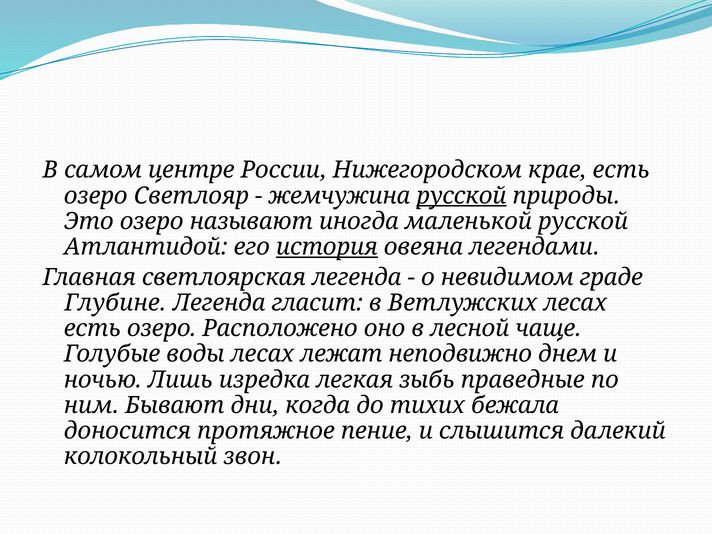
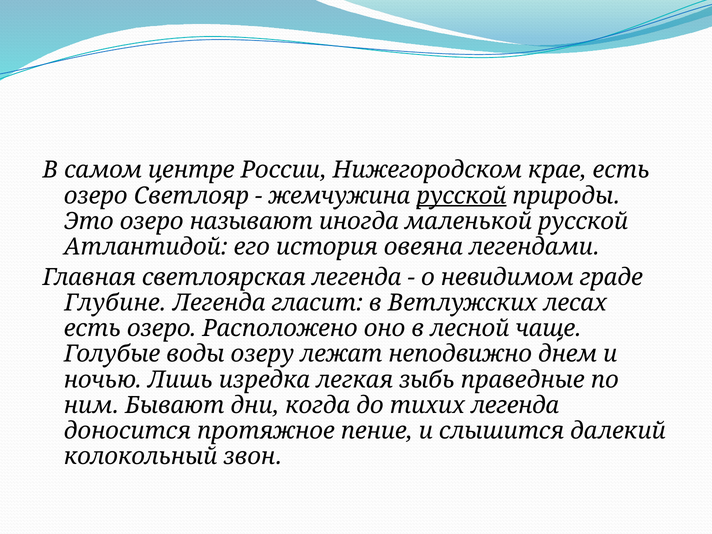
история underline: present -> none (327, 247)
воды лесах: лесах -> озеру (262, 354)
тихих бежала: бежала -> легенда (515, 405)
